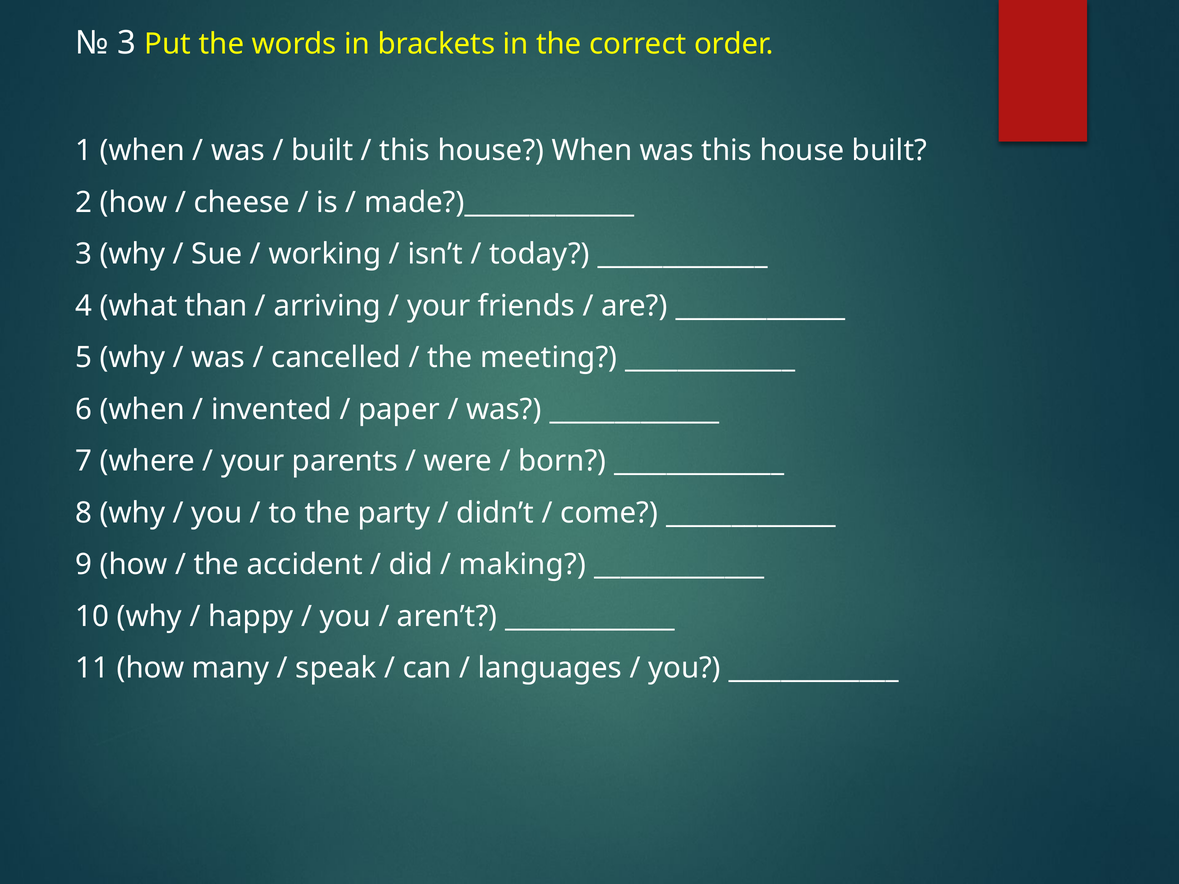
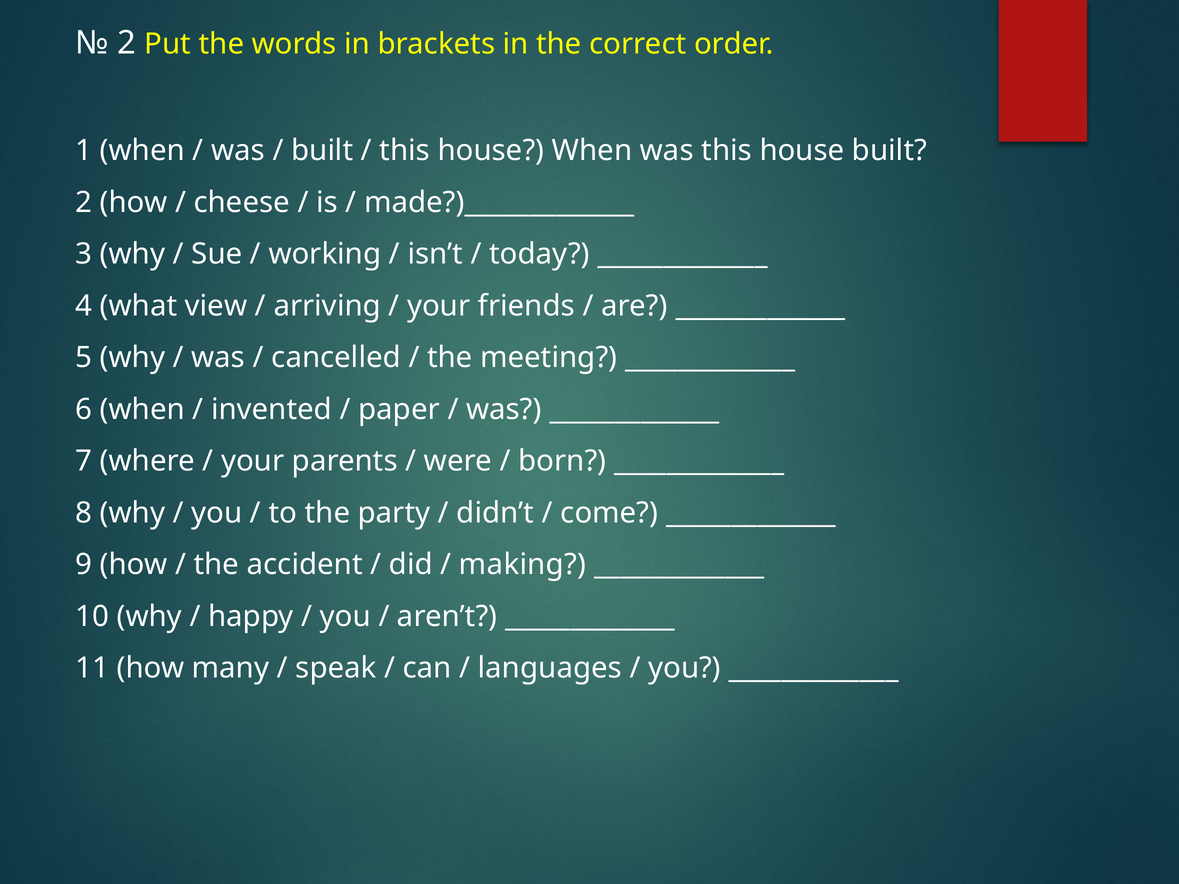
3: 3 -> 2 (127, 43)
than: than -> view (216, 306)
